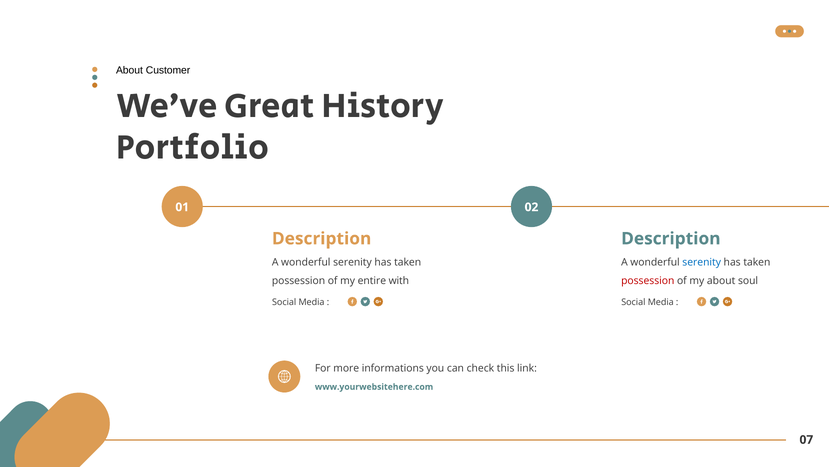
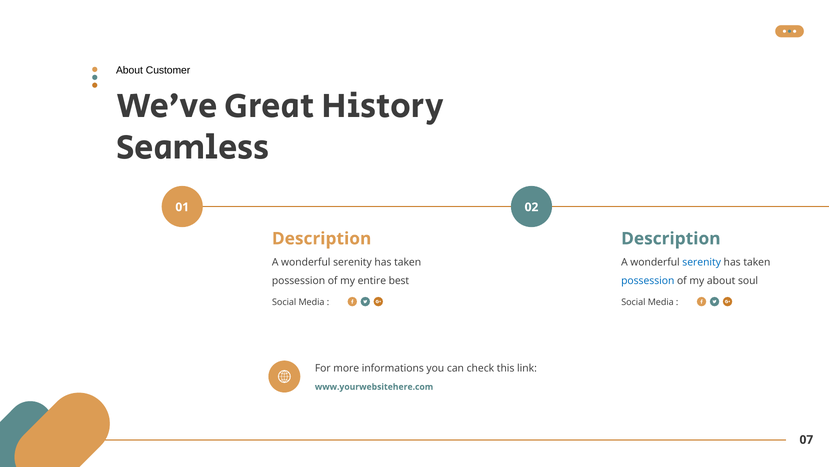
Portfolio: Portfolio -> Seamless (193, 147)
with: with -> best (399, 280)
possession colour: red -> blue (648, 280)
